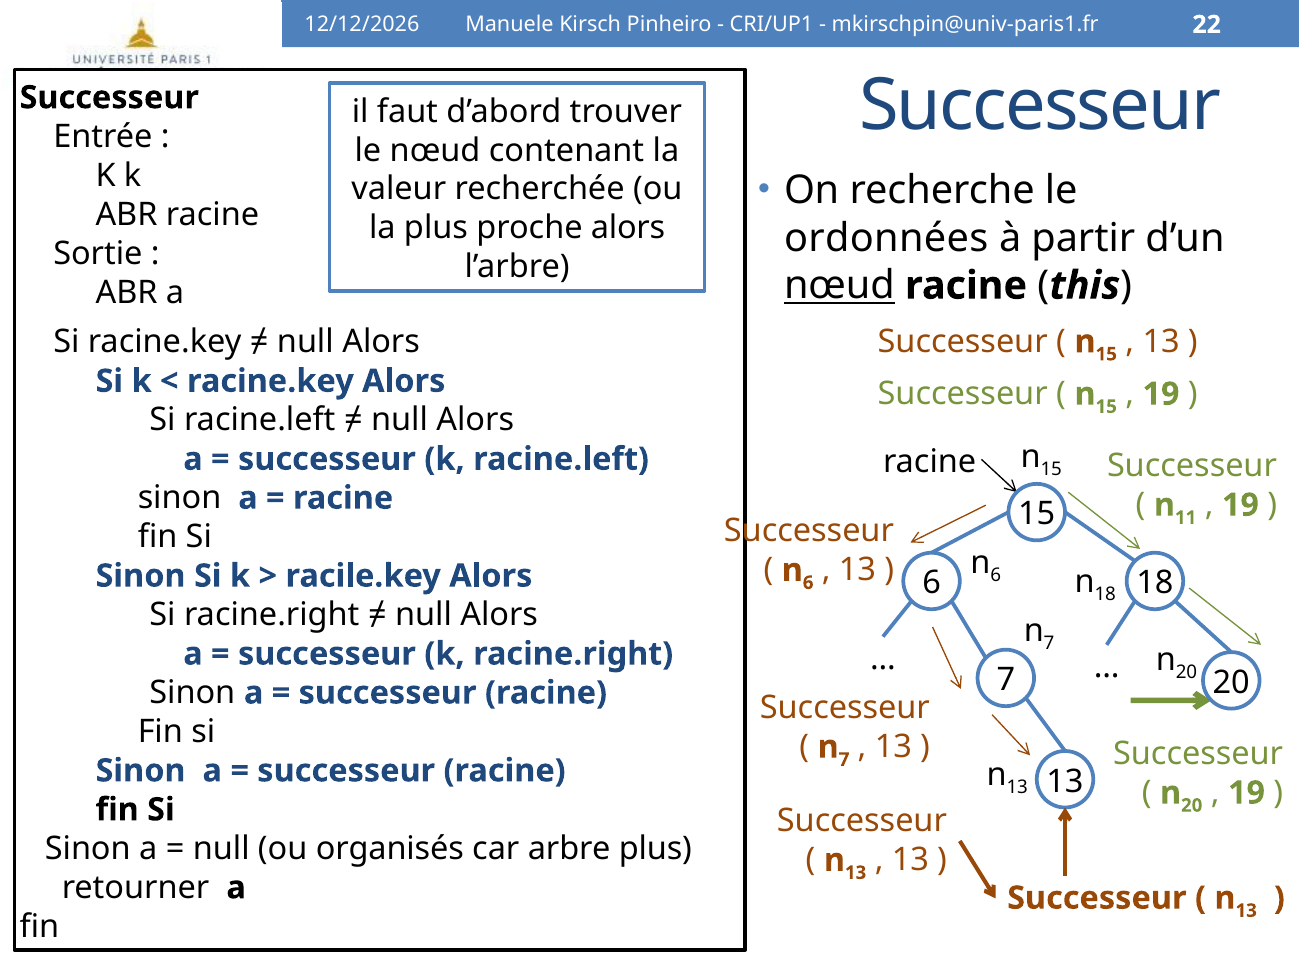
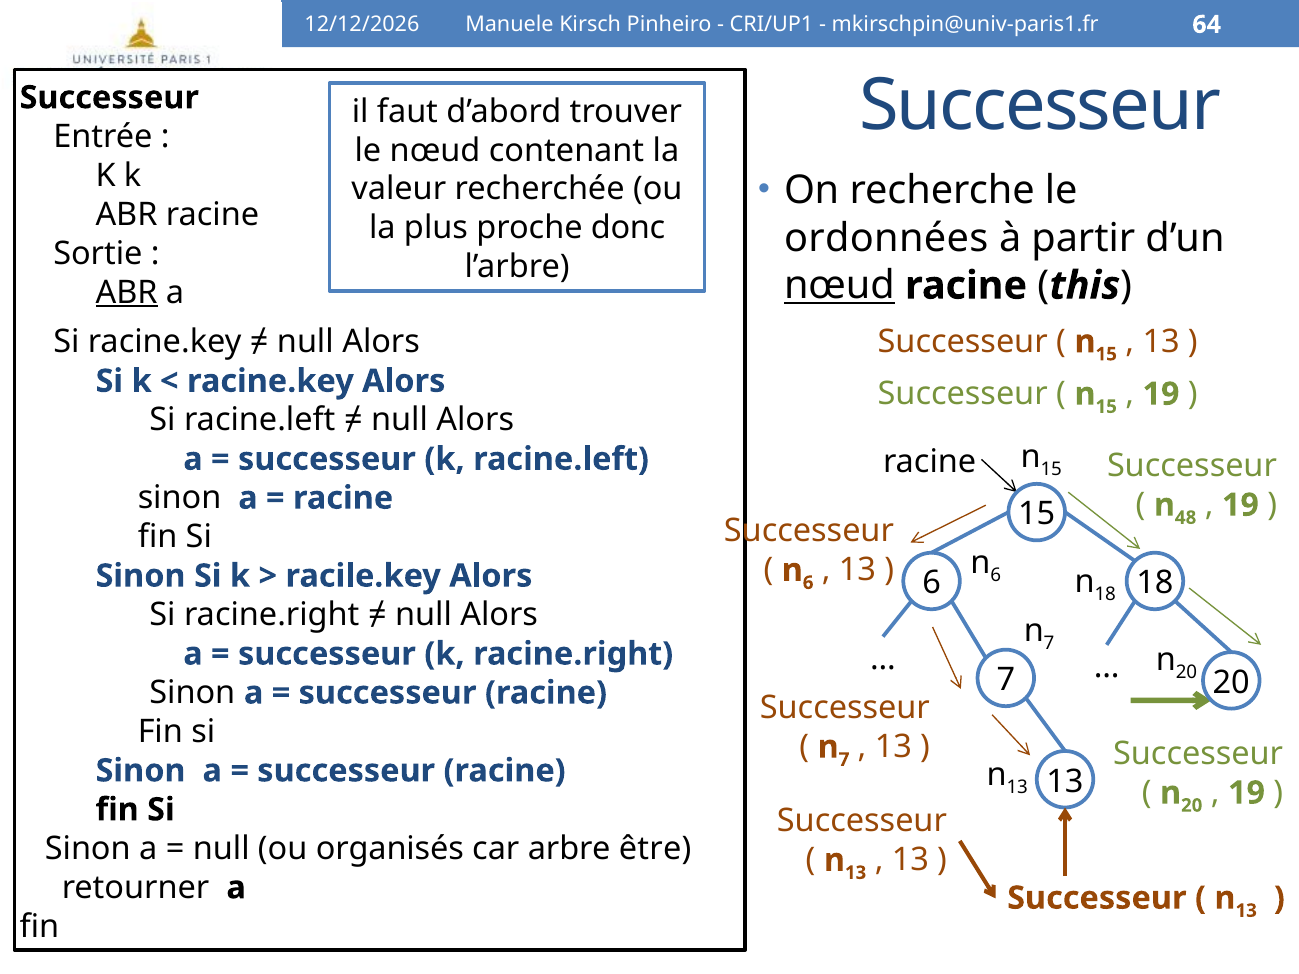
22: 22 -> 64 (1207, 25)
proche alors: alors -> donc (628, 228)
ABR underline: none -> present (127, 292)
11: 11 -> 48 (1186, 518)
arbre plus: plus -> être (655, 849)
